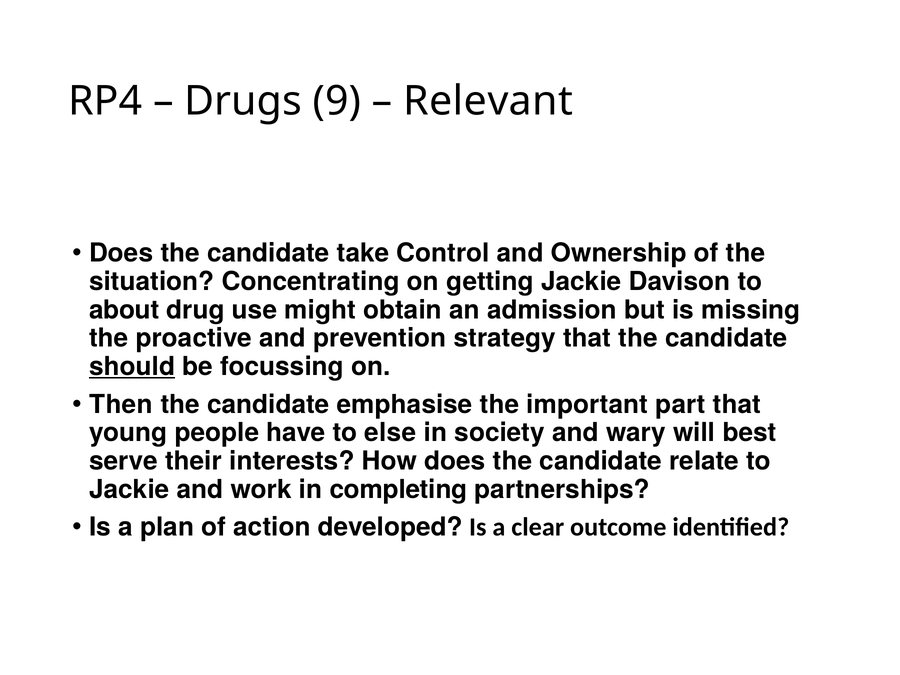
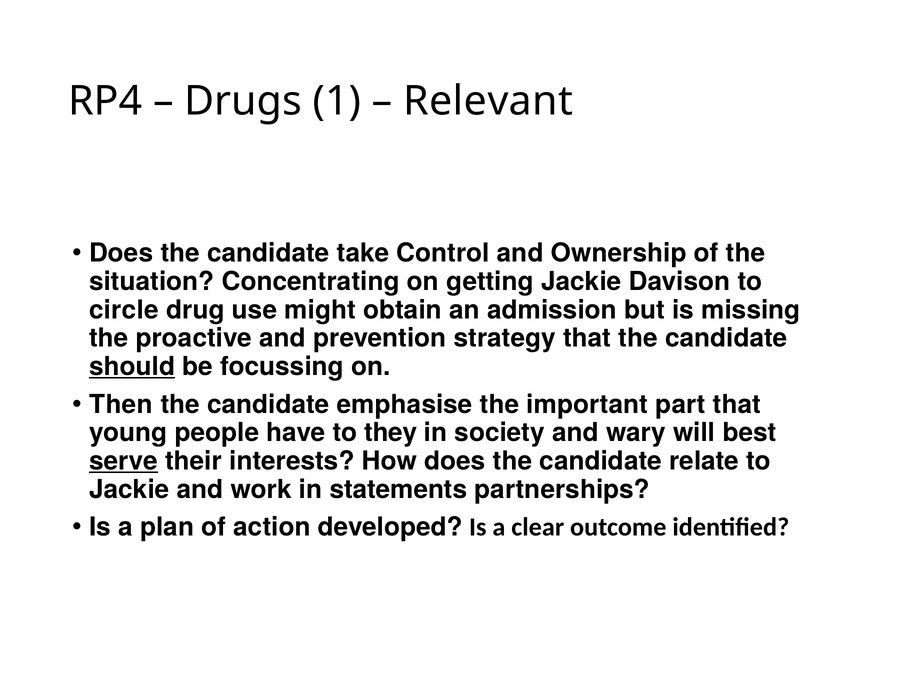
9: 9 -> 1 (337, 101)
about: about -> circle (124, 310)
else: else -> they (391, 433)
serve underline: none -> present (123, 461)
completing: completing -> statements (398, 490)
